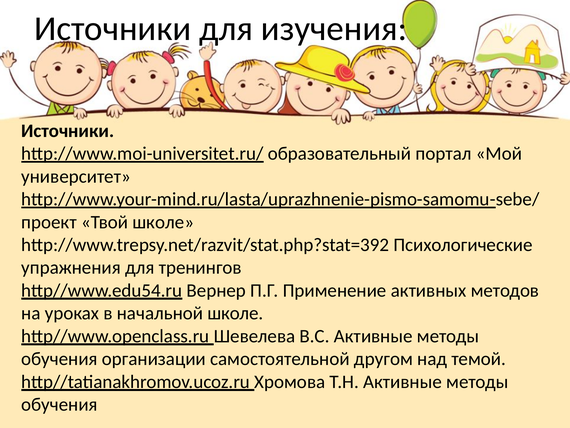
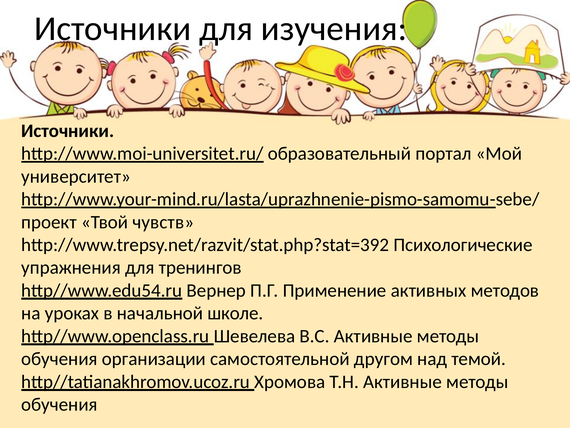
Твой школе: школе -> чувств (163, 222)
